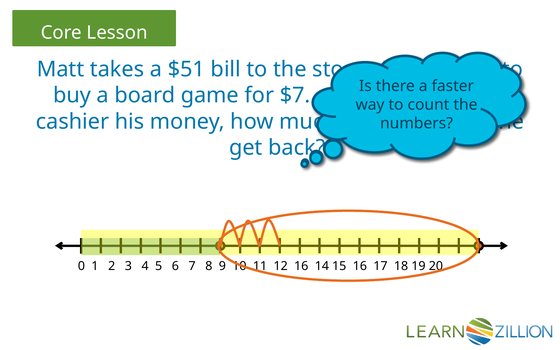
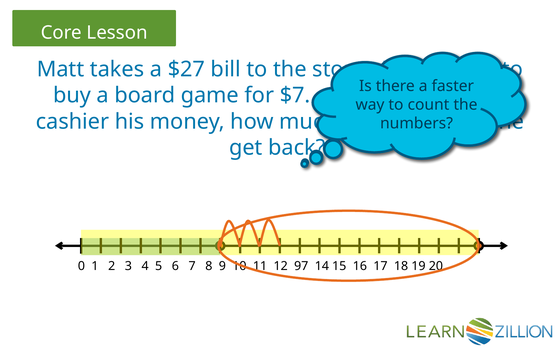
$51: $51 -> $27 (186, 69)
16: 16 -> 97 (301, 266)
